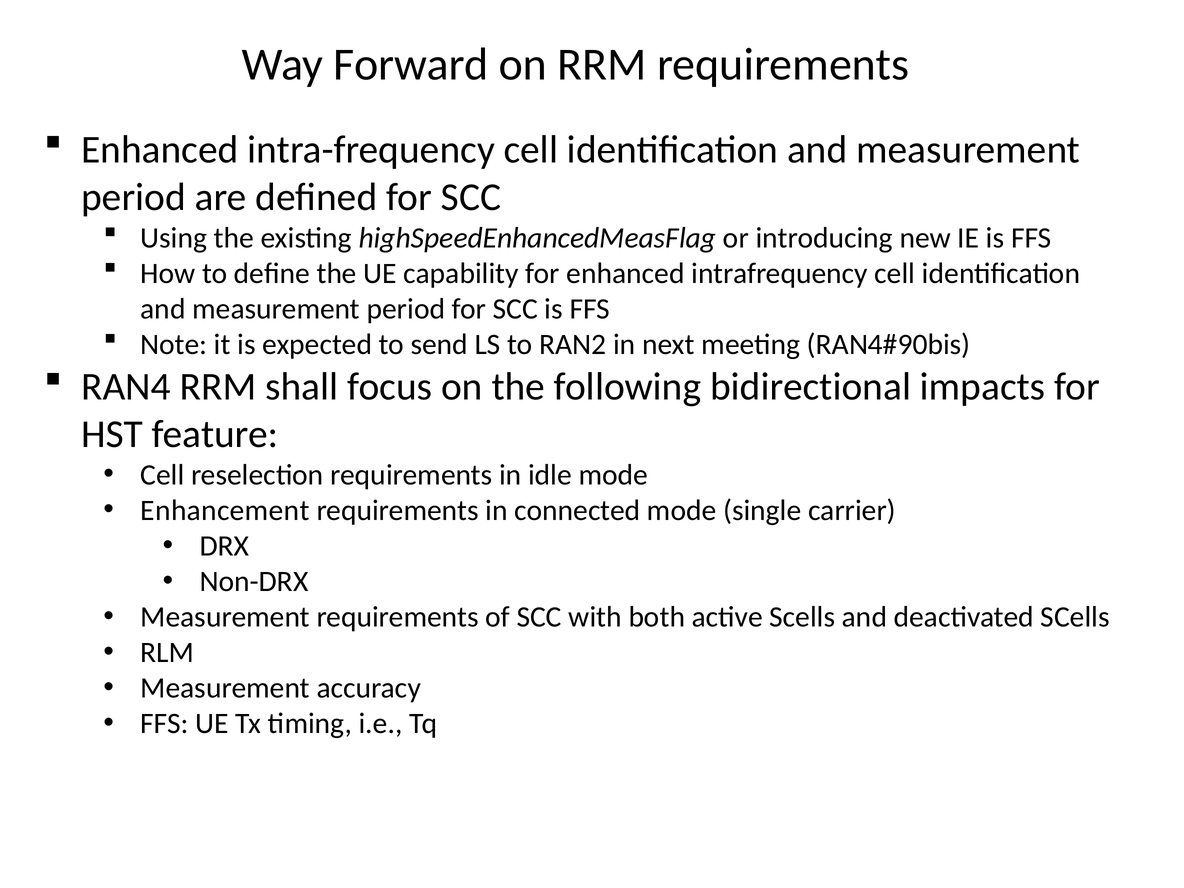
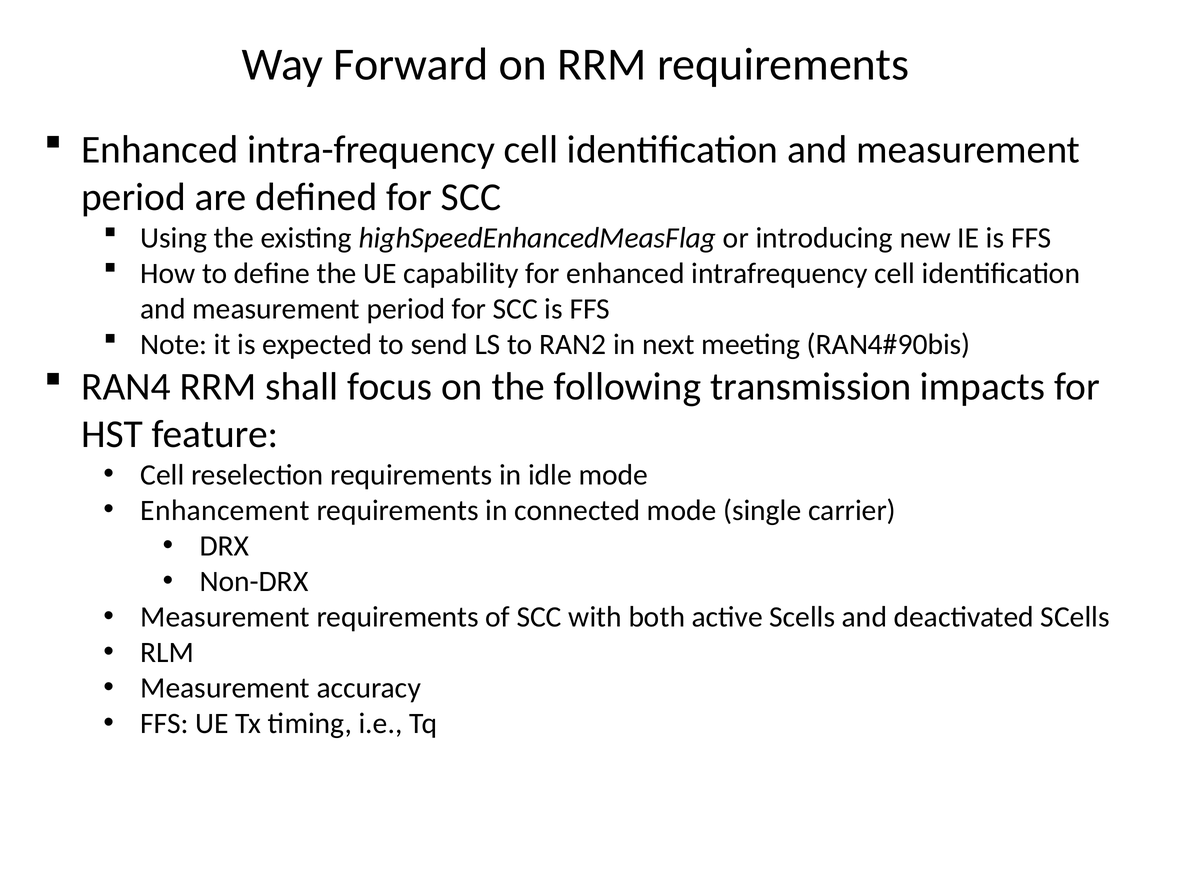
bidirectional: bidirectional -> transmission (811, 387)
